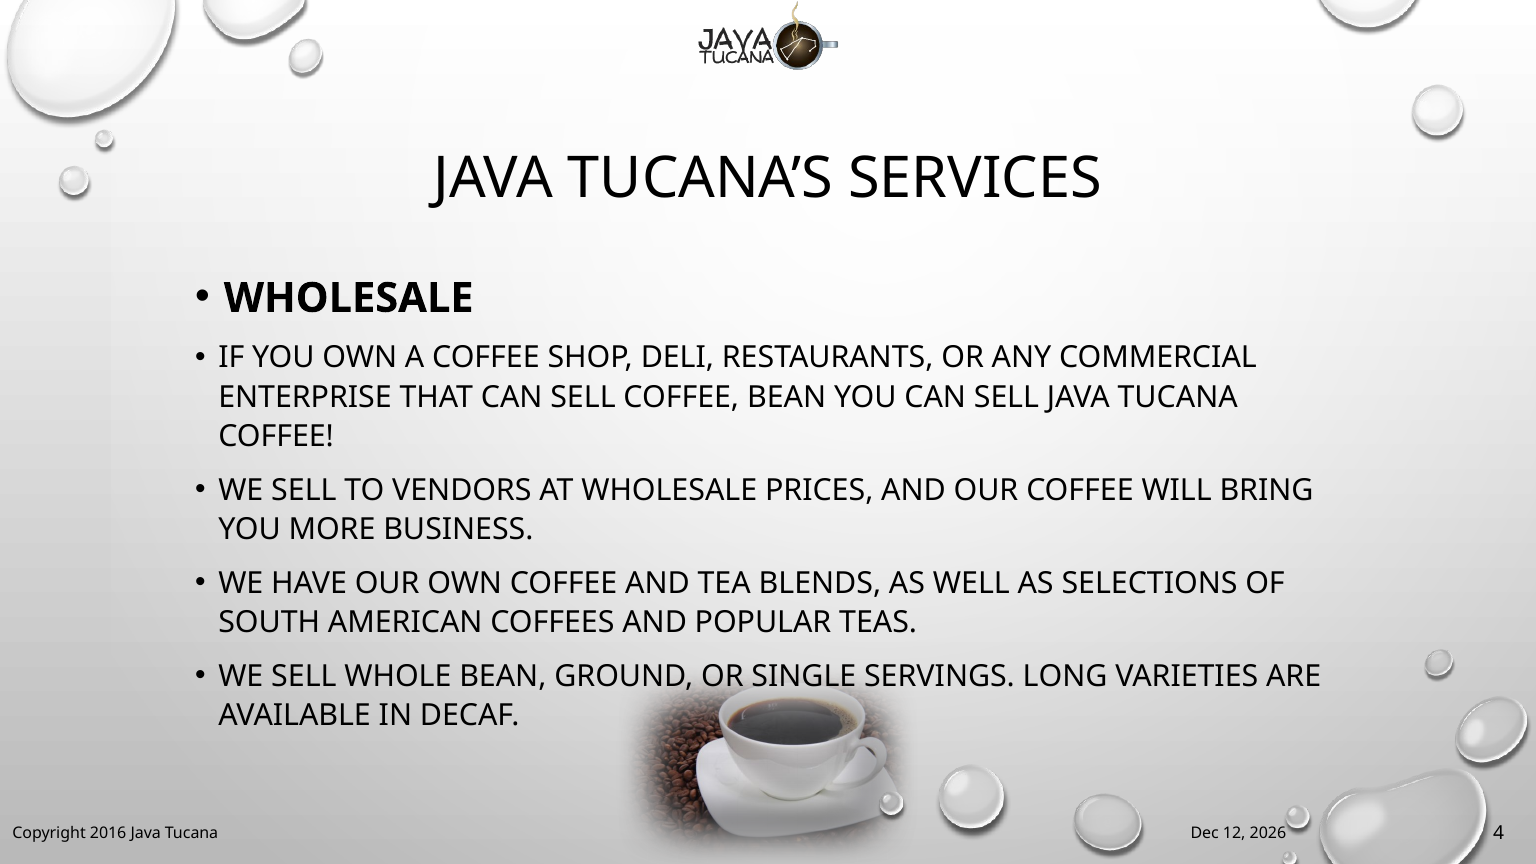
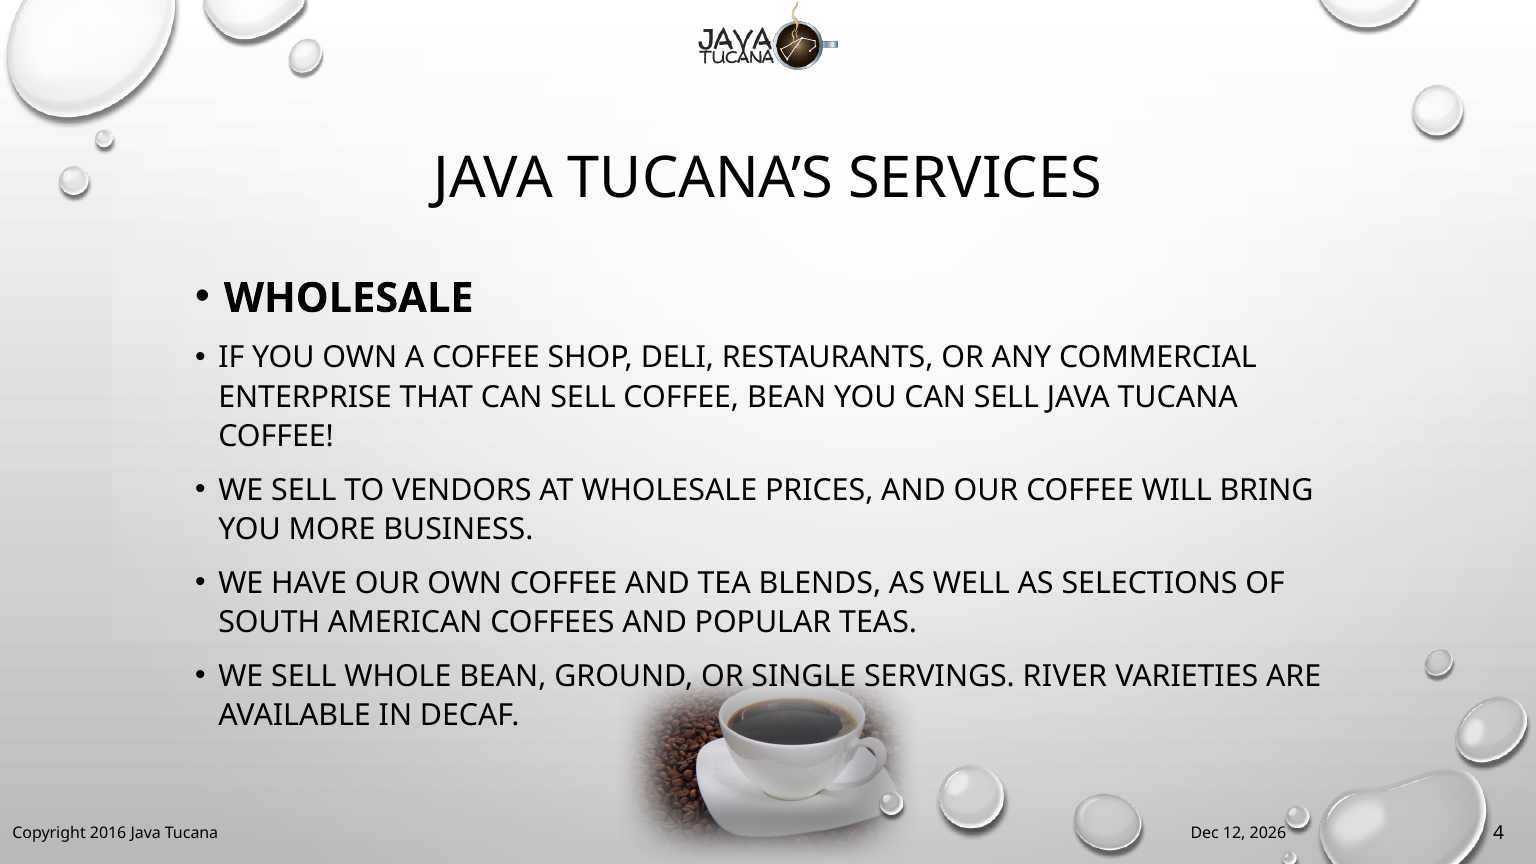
LONG: LONG -> RIVER (1065, 676)
